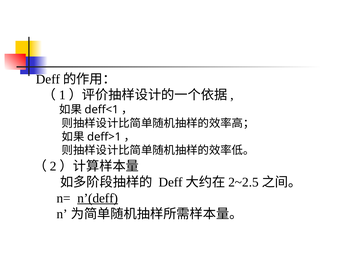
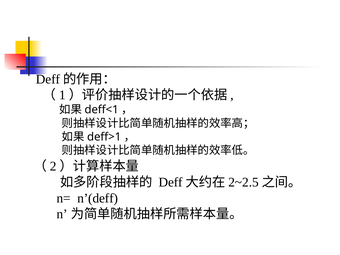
n’(deff underline: present -> none (98, 198)
